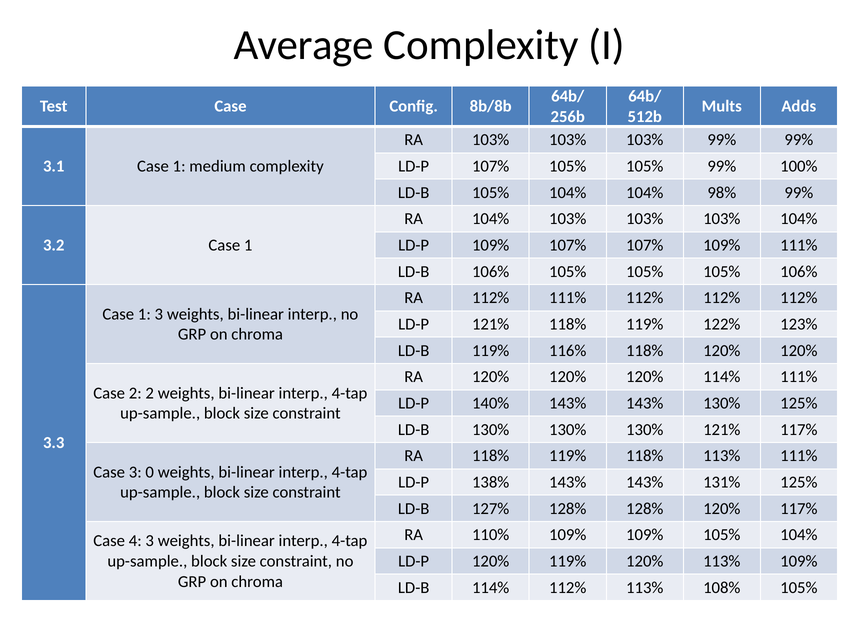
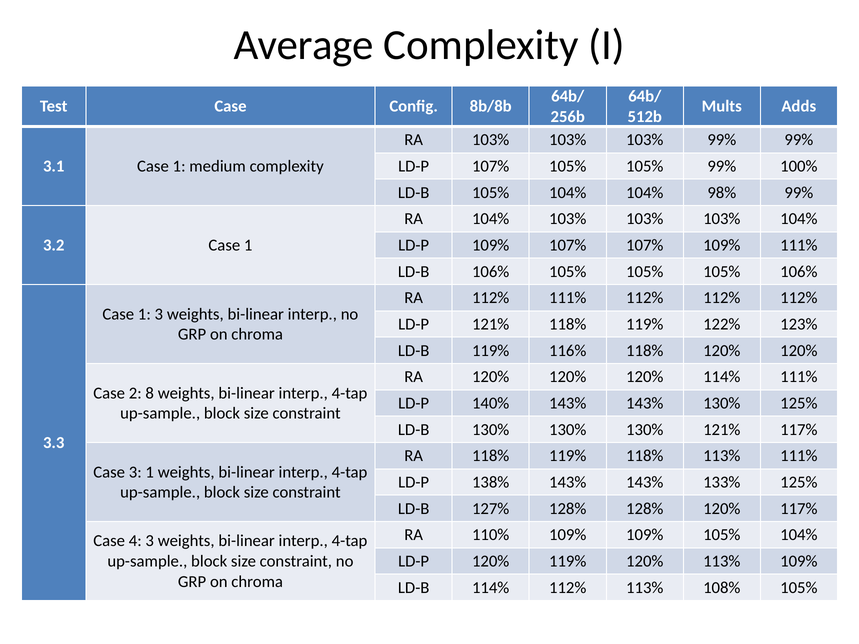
2 2: 2 -> 8 (150, 393)
3 0: 0 -> 1 (150, 472)
131%: 131% -> 133% (722, 482)
